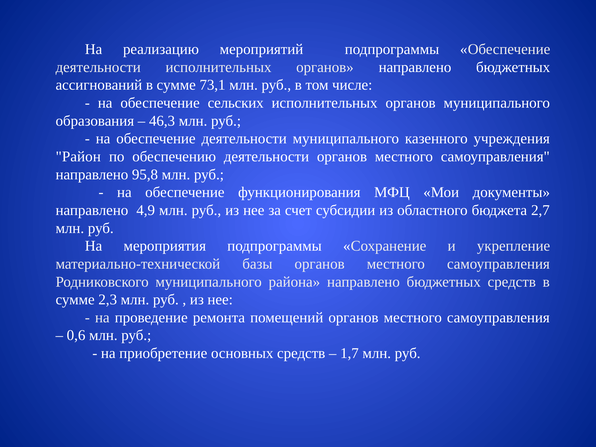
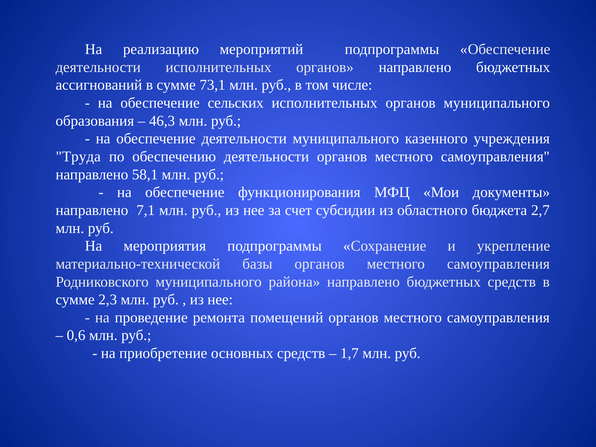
Район: Район -> Труда (78, 157)
95,8: 95,8 -> 58,1 (145, 174)
4,9: 4,9 -> 7,1 (146, 210)
